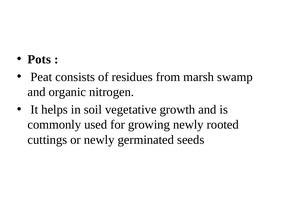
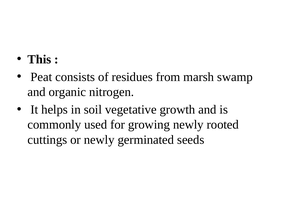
Pots: Pots -> This (39, 59)
